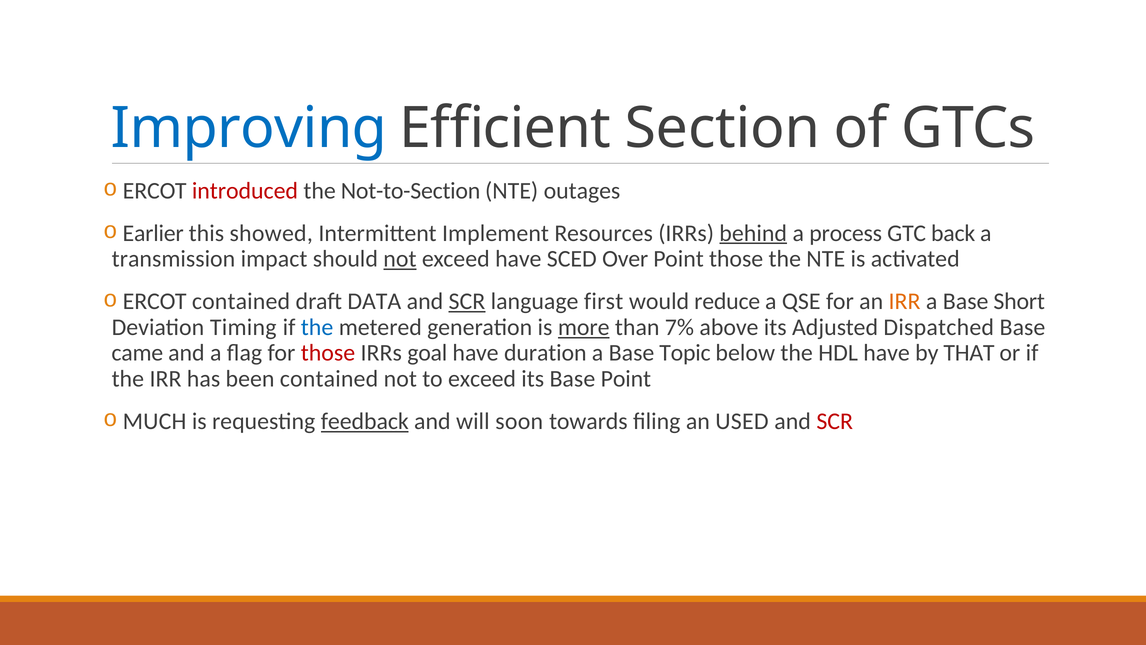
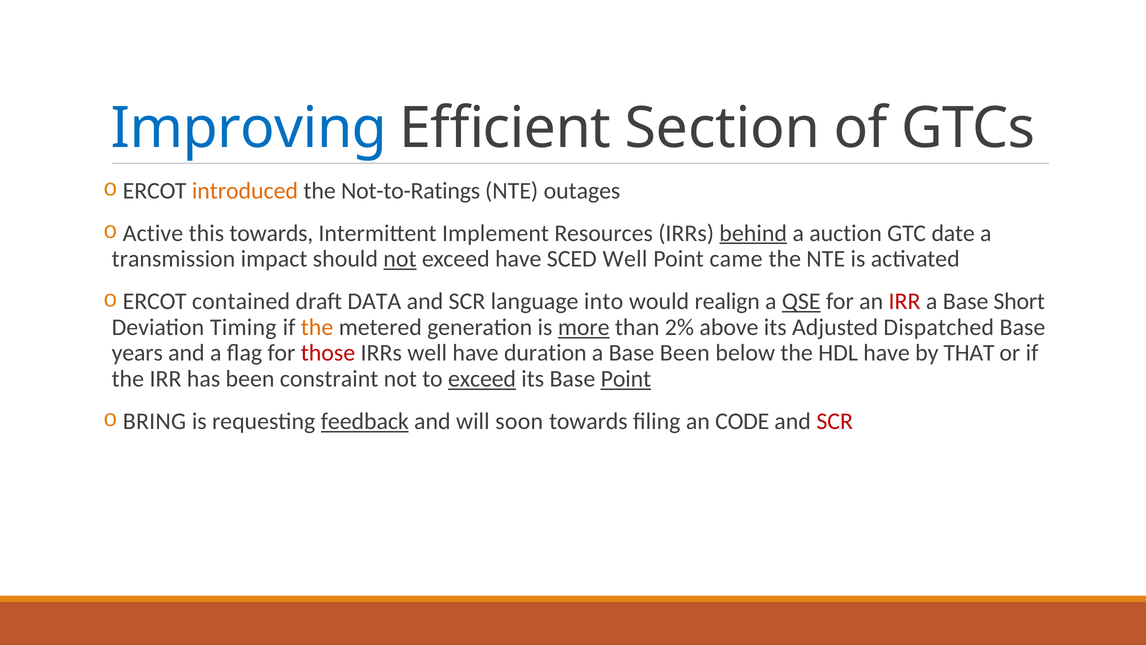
introduced colour: red -> orange (245, 191)
Not-to-Section: Not-to-Section -> Not-to-Ratings (411, 191)
Earlier: Earlier -> Active (153, 233)
this showed: showed -> towards (271, 233)
process: process -> auction (846, 233)
back: back -> date (953, 233)
SCED Over: Over -> Well (625, 259)
Point those: those -> came (736, 259)
SCR underline: present -> none (467, 301)
first: first -> into (604, 301)
reduce: reduce -> realign (727, 301)
QSE underline: none -> present (801, 301)
IRR colour: orange -> red (905, 301)
the colour: blue -> orange (317, 327)
7%: 7% -> 2% (679, 327)
came: came -> years (137, 353)
IRRs goal: goal -> well (427, 353)
Base Topic: Topic -> Been (685, 353)
been contained: contained -> constraint (329, 379)
exceed underline: none -> present (482, 379)
Point underline: none -> present (626, 379)
MUCH: MUCH -> BRING (155, 421)
USED: USED -> CODE (742, 421)
